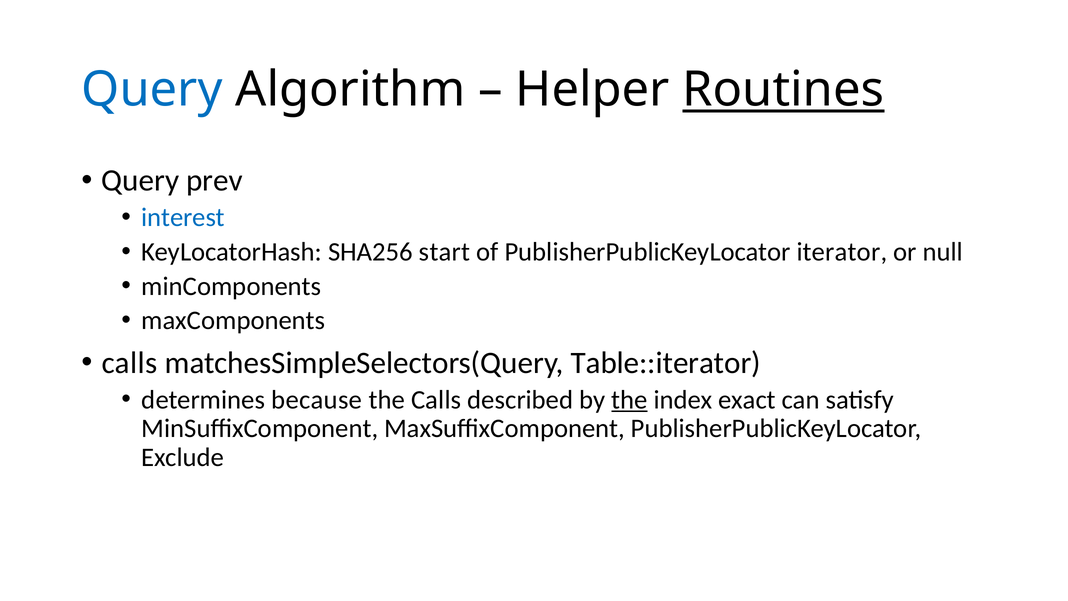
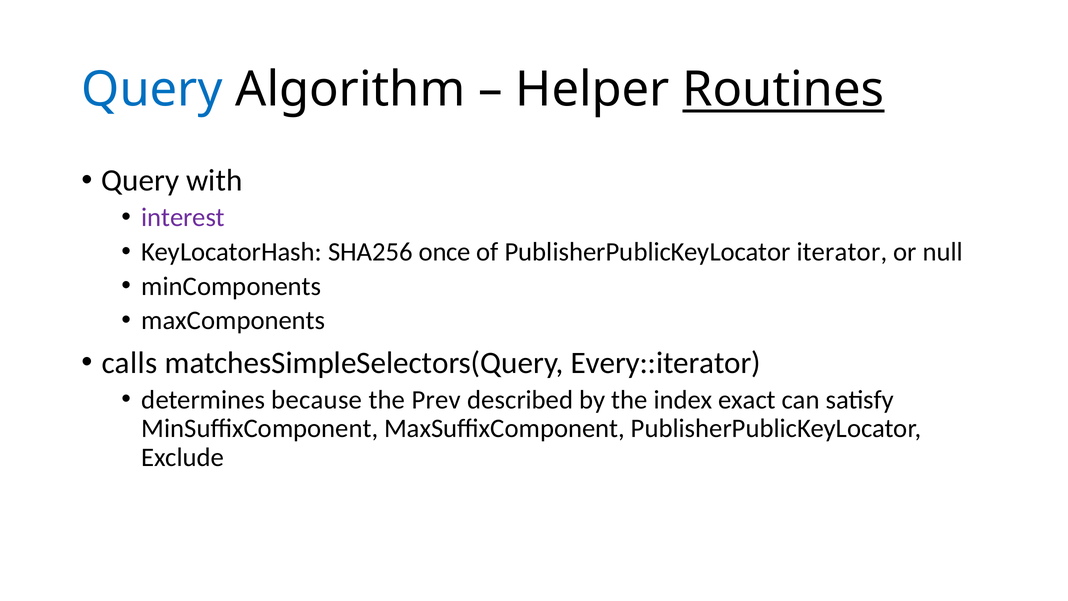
prev: prev -> with (214, 181)
interest colour: blue -> purple (183, 217)
start: start -> once (445, 252)
Table::iterator: Table::iterator -> Every::iterator (666, 363)
the Calls: Calls -> Prev (436, 400)
the underline: present -> none (629, 400)
